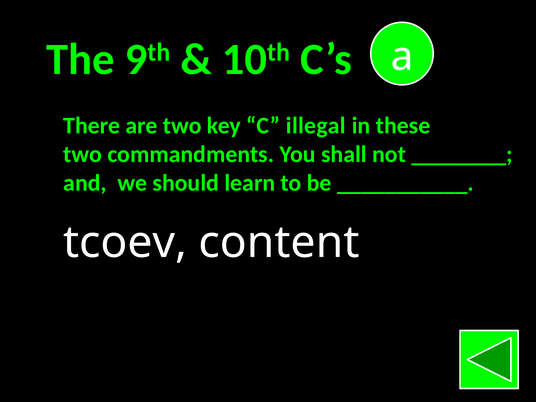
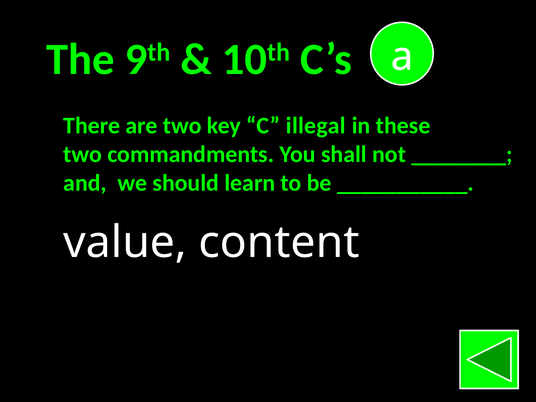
tcoev: tcoev -> value (125, 242)
